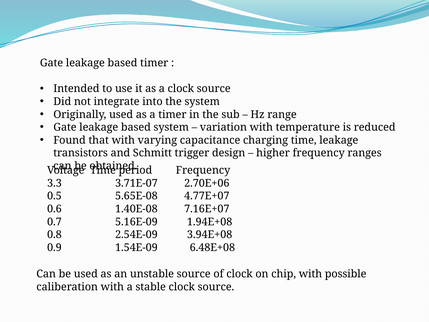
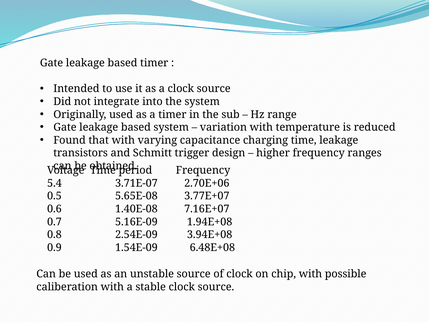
3.3: 3.3 -> 5.4 (54, 183)
4.77E+07: 4.77E+07 -> 3.77E+07 (207, 196)
